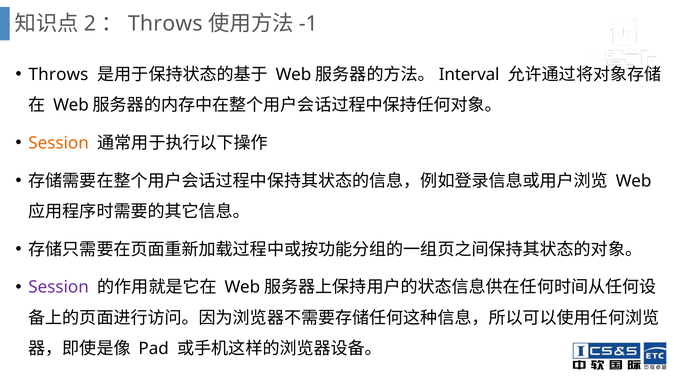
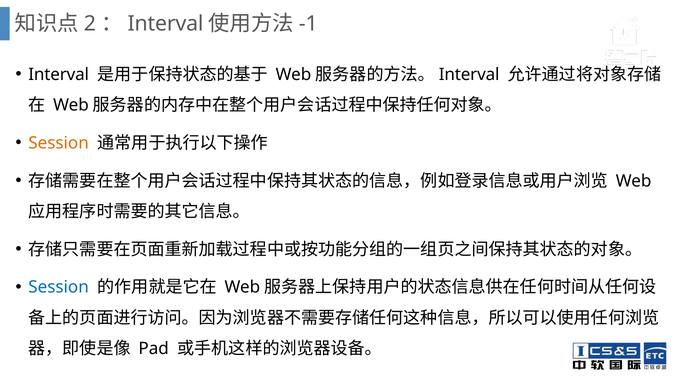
Throws: Throws -> Interval (165, 24)
Throws: Throws -> Interval (59, 74)
Session colour: purple -> blue (59, 287)
